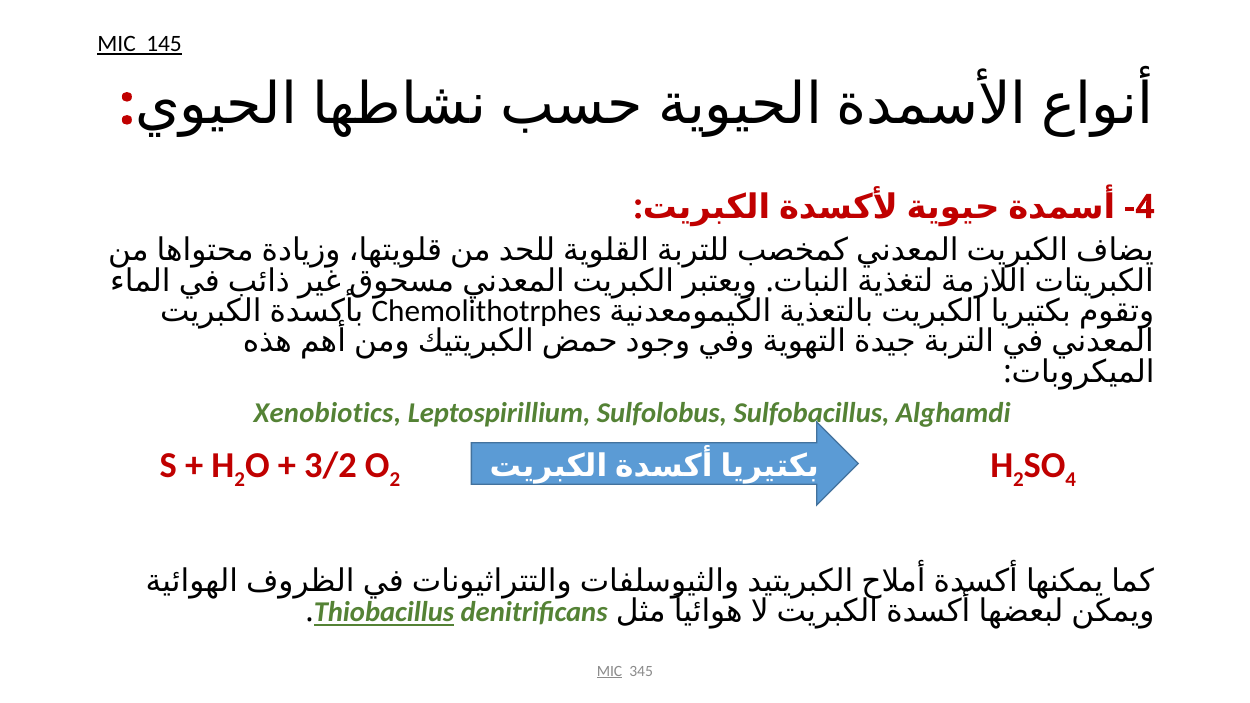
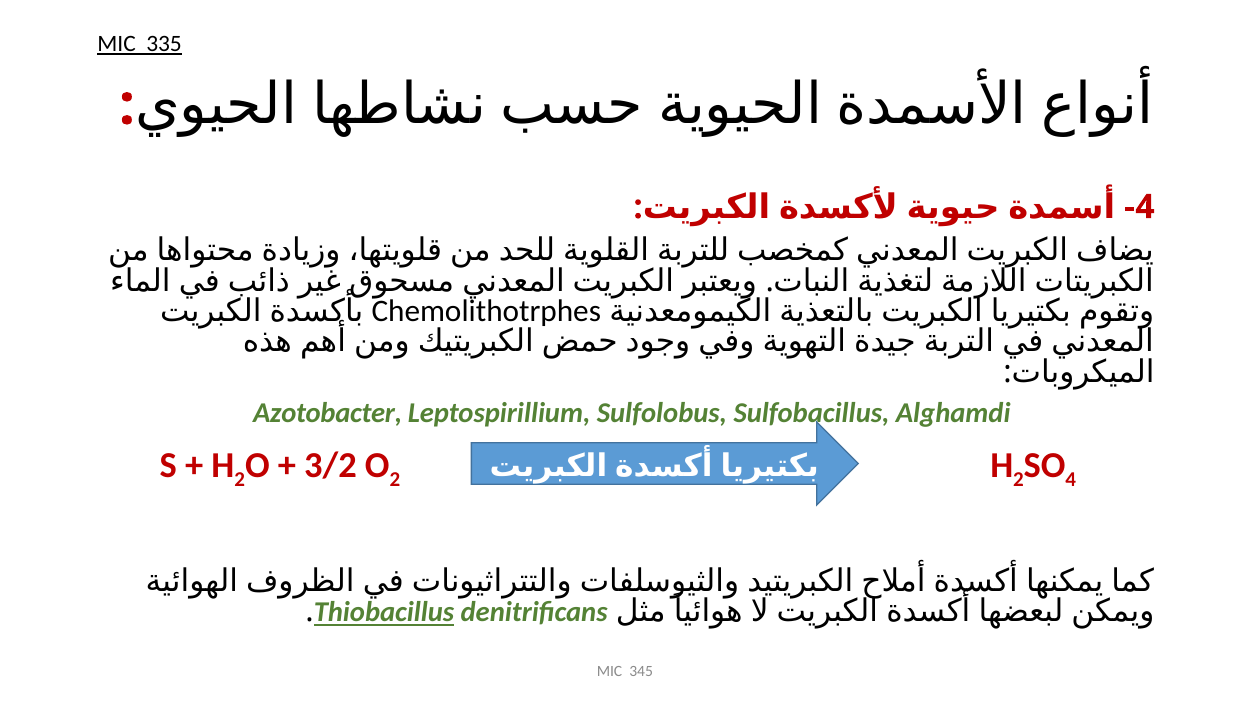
145: 145 -> 335 (164, 44)
Xenobiotics: Xenobiotics -> Azotobacter (328, 413)
MIC underline: present -> none (610, 671)
